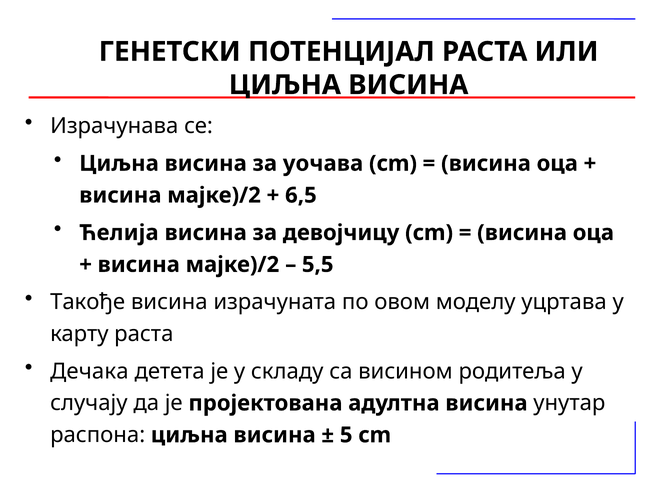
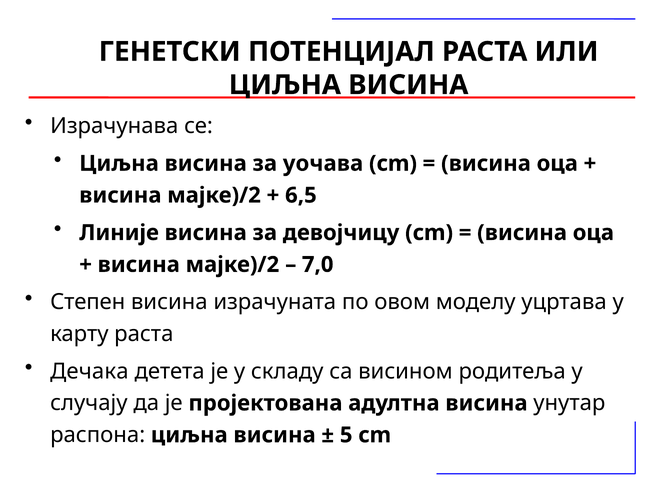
Ћелија: Ћелија -> Линије (119, 233)
5,5: 5,5 -> 7,0 (318, 265)
Такође: Такође -> Степен (88, 302)
